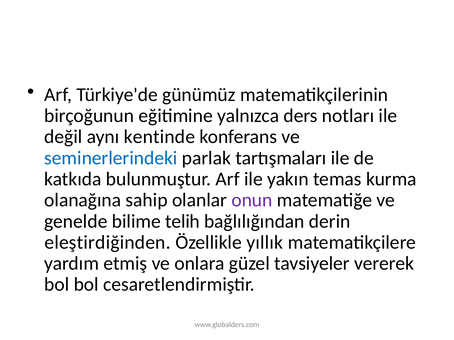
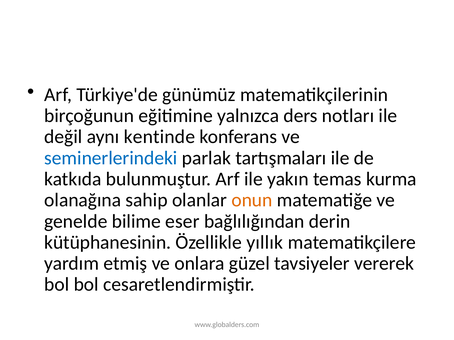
onun colour: purple -> orange (252, 200)
telih: telih -> eser (182, 222)
eleştirdiğinden: eleştirdiğinden -> kütüphanesinin (108, 243)
